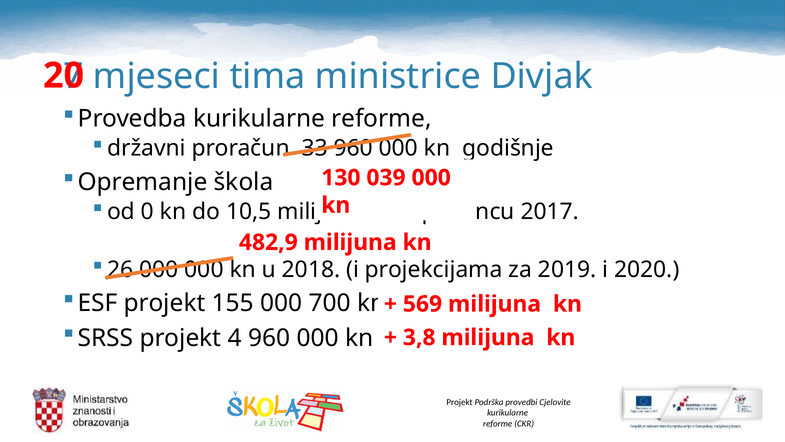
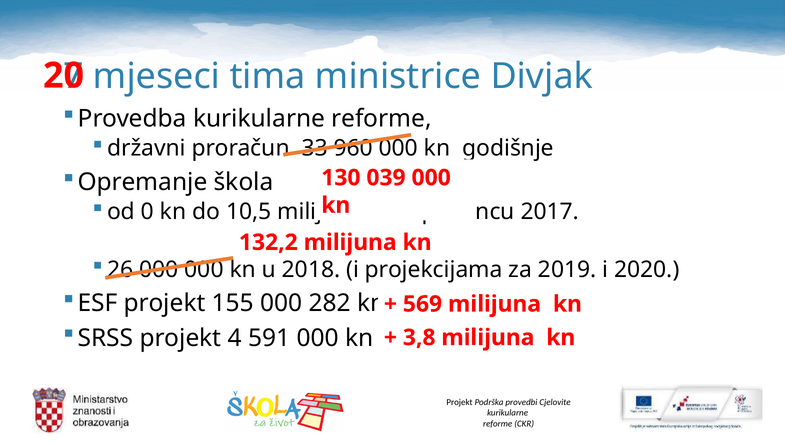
482,9: 482,9 -> 132,2 (268, 242)
700: 700 -> 282 (330, 303)
4 960: 960 -> 591 (269, 338)
